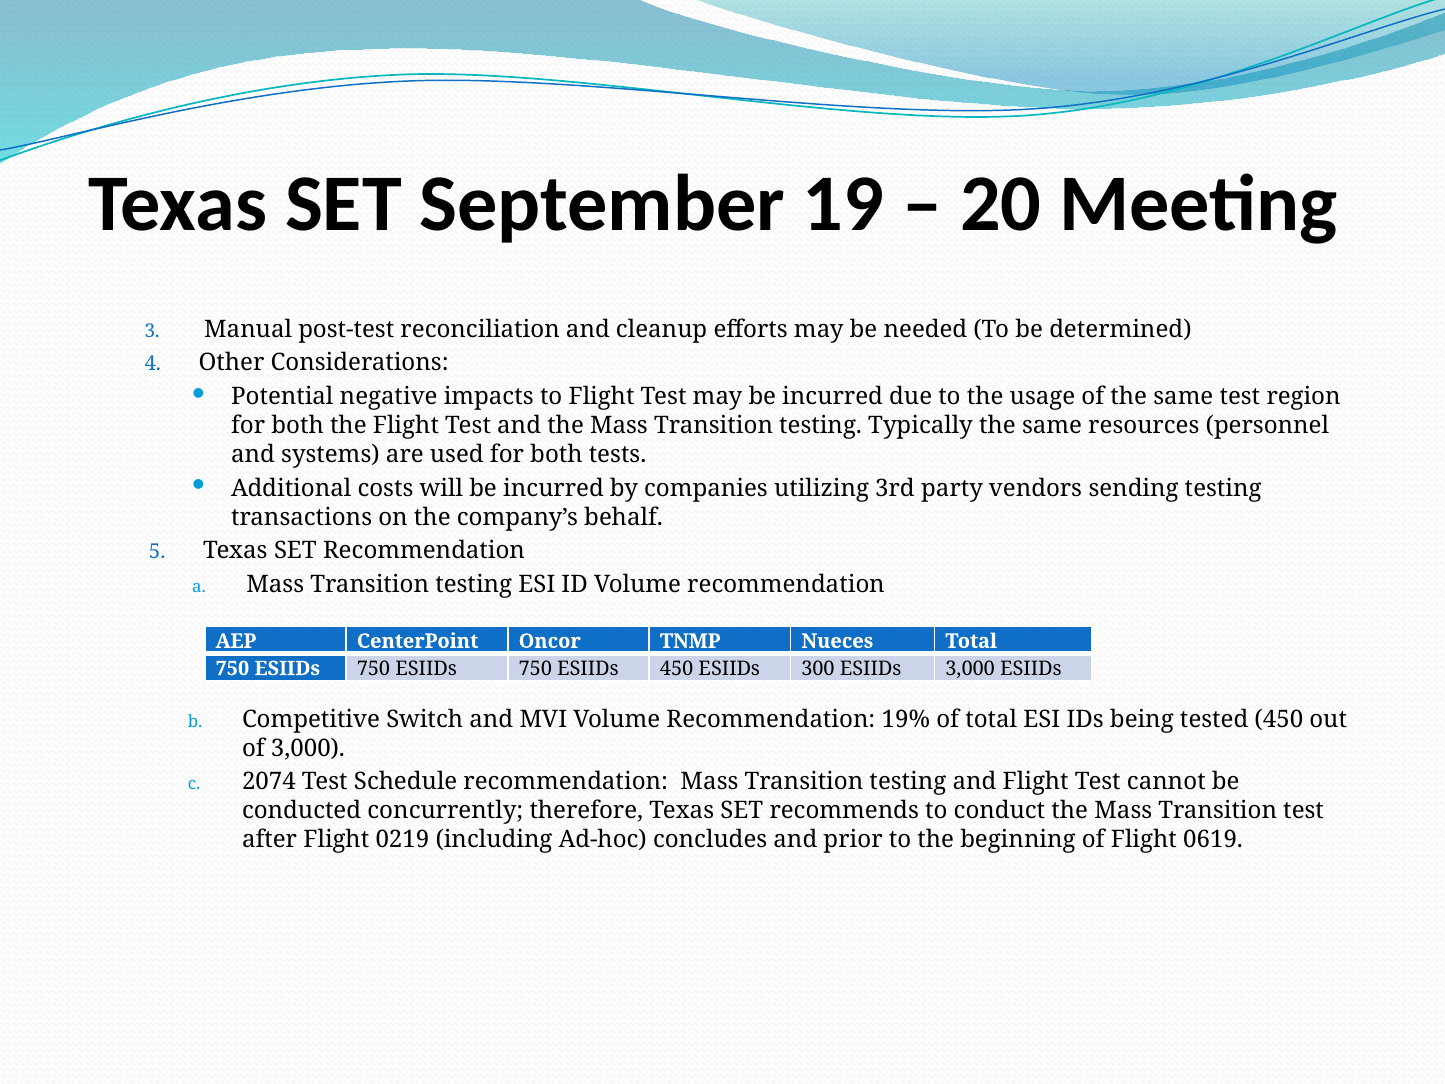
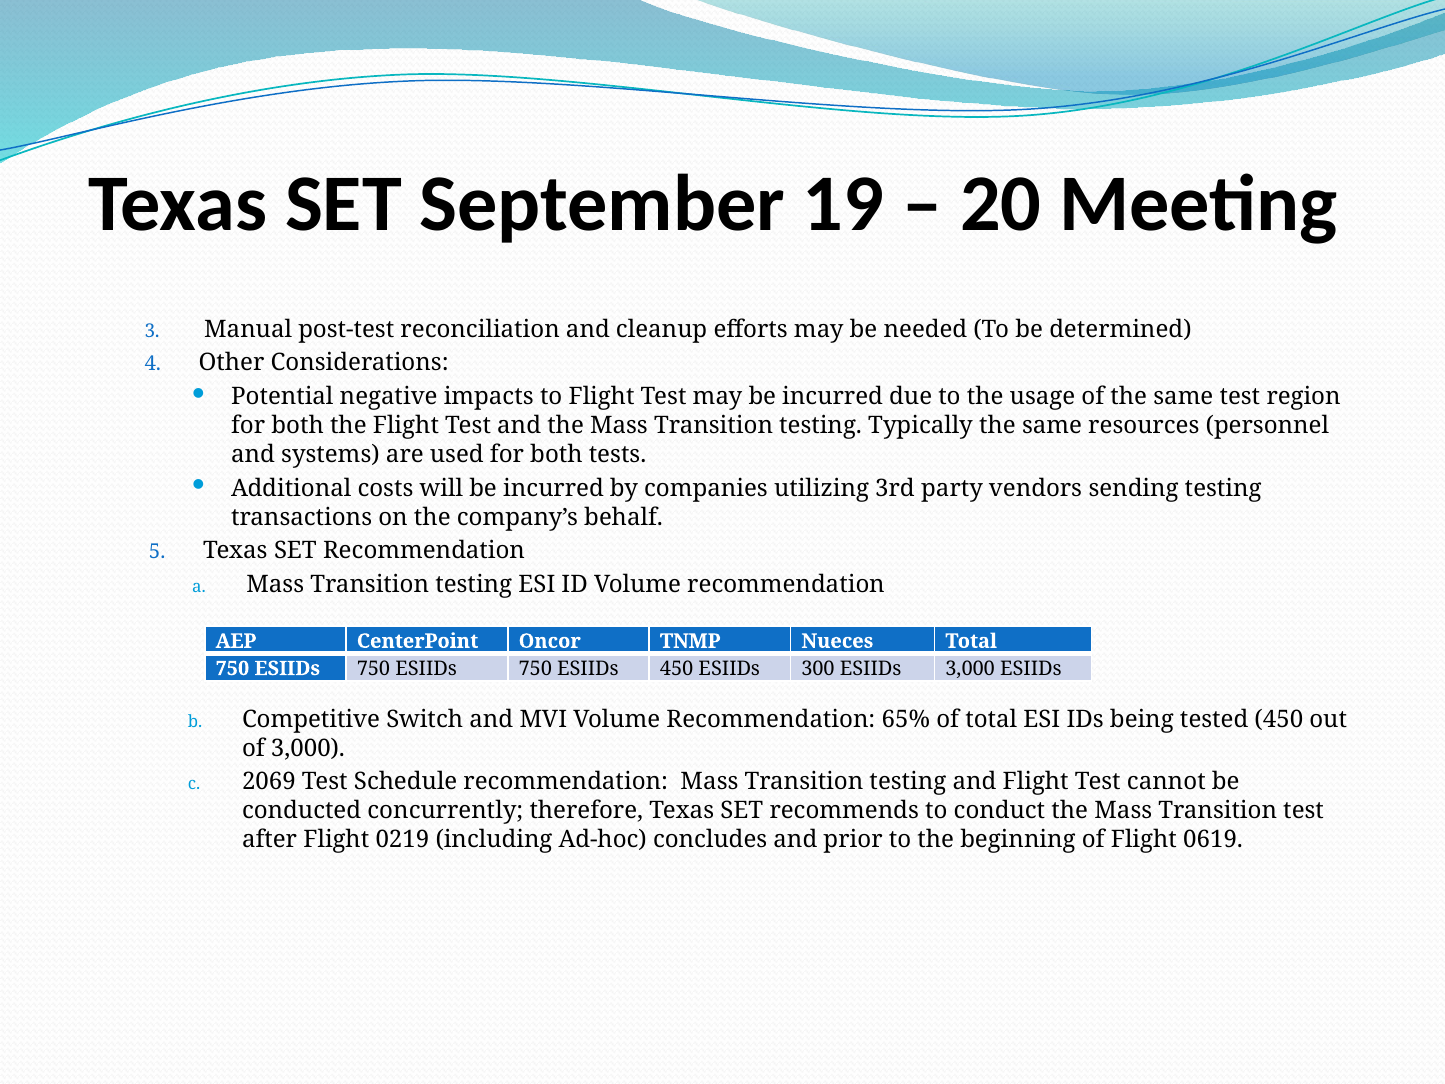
19%: 19% -> 65% (906, 719)
2074: 2074 -> 2069 (269, 782)
